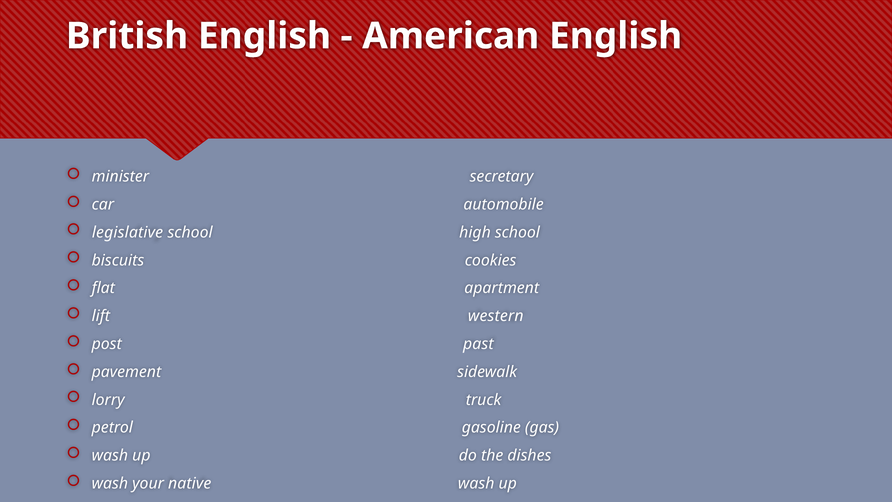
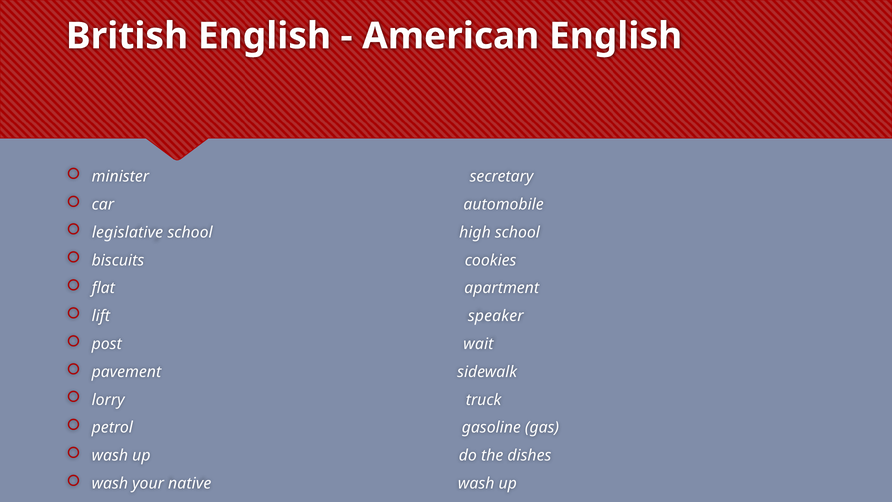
western: western -> speaker (496, 316)
past: past -> wait (478, 344)
